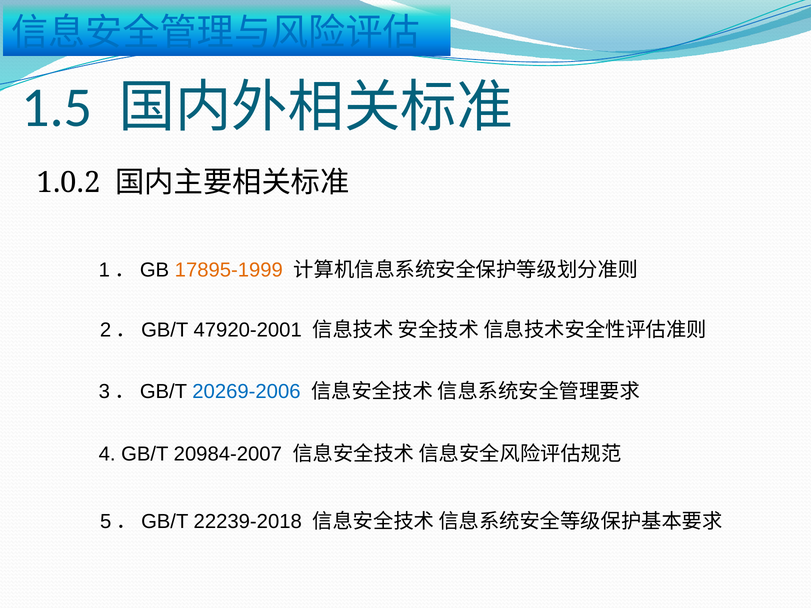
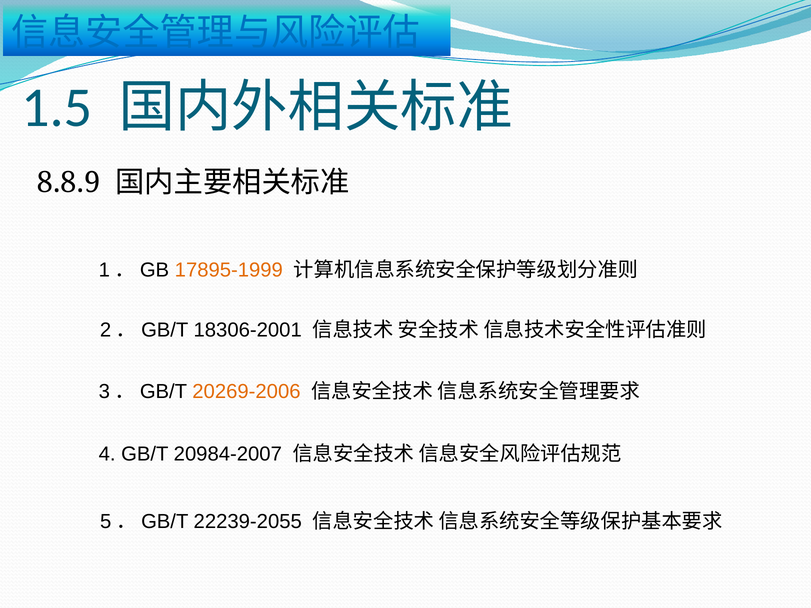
1.0.2: 1.0.2 -> 8.8.9 (69, 183)
47920-2001: 47920-2001 -> 18306-2001 (248, 330)
20269-2006 colour: blue -> orange (246, 391)
22239-2018: 22239-2018 -> 22239-2055 (248, 522)
